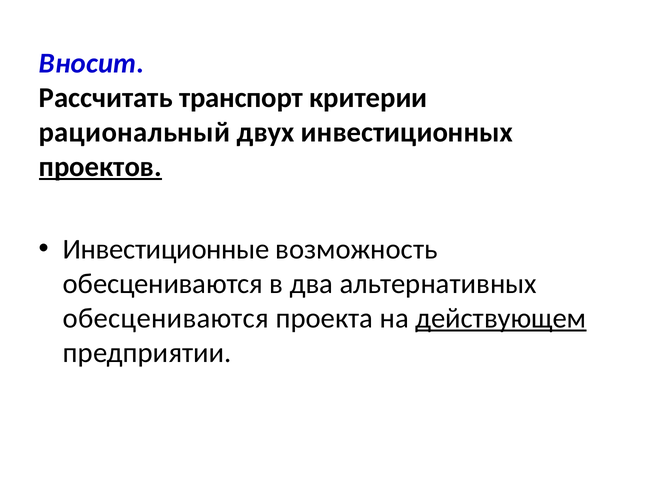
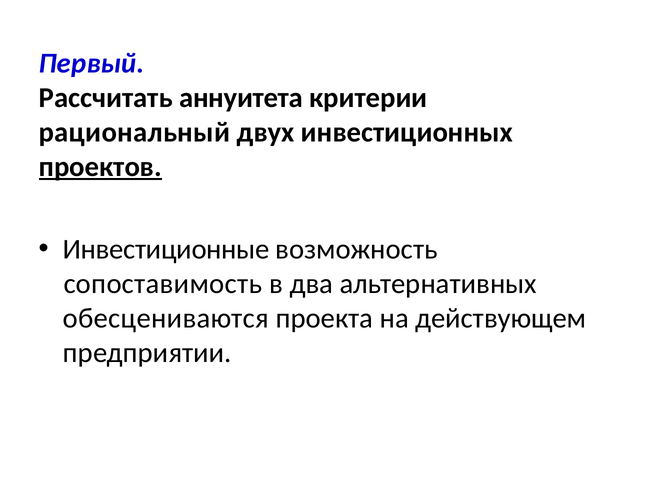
Вносит: Вносит -> Первый (92, 63)
транспорт: транспорт -> аннуитета (241, 98)
обесцениваются: обесцениваются -> сопоставимость (163, 284)
действующем underline: present -> none (501, 318)
